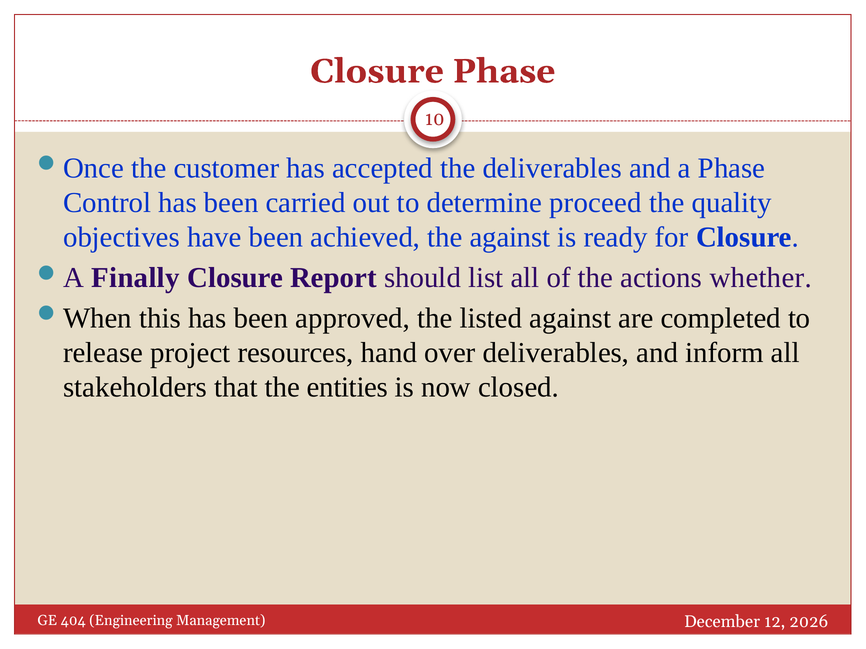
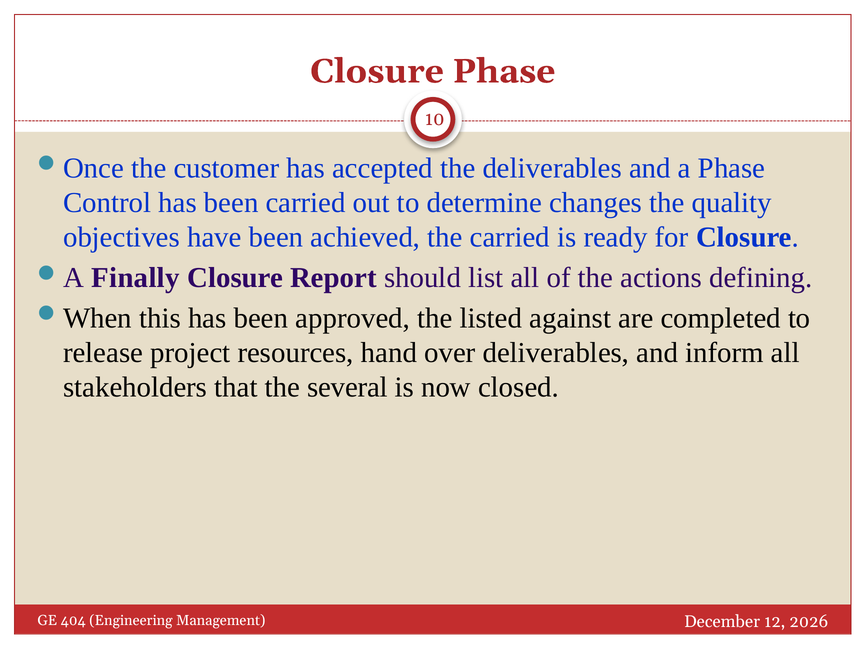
proceed: proceed -> changes (596, 203)
the against: against -> carried (510, 238)
whether: whether -> defining (761, 278)
entities: entities -> several (347, 388)
